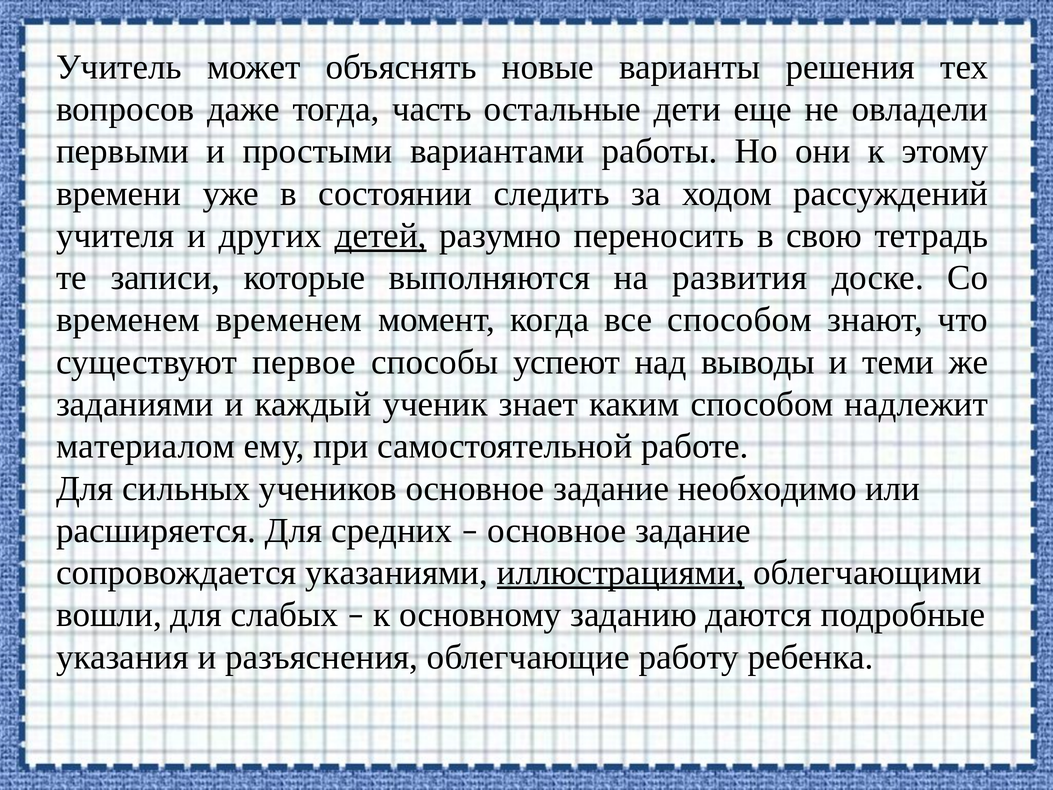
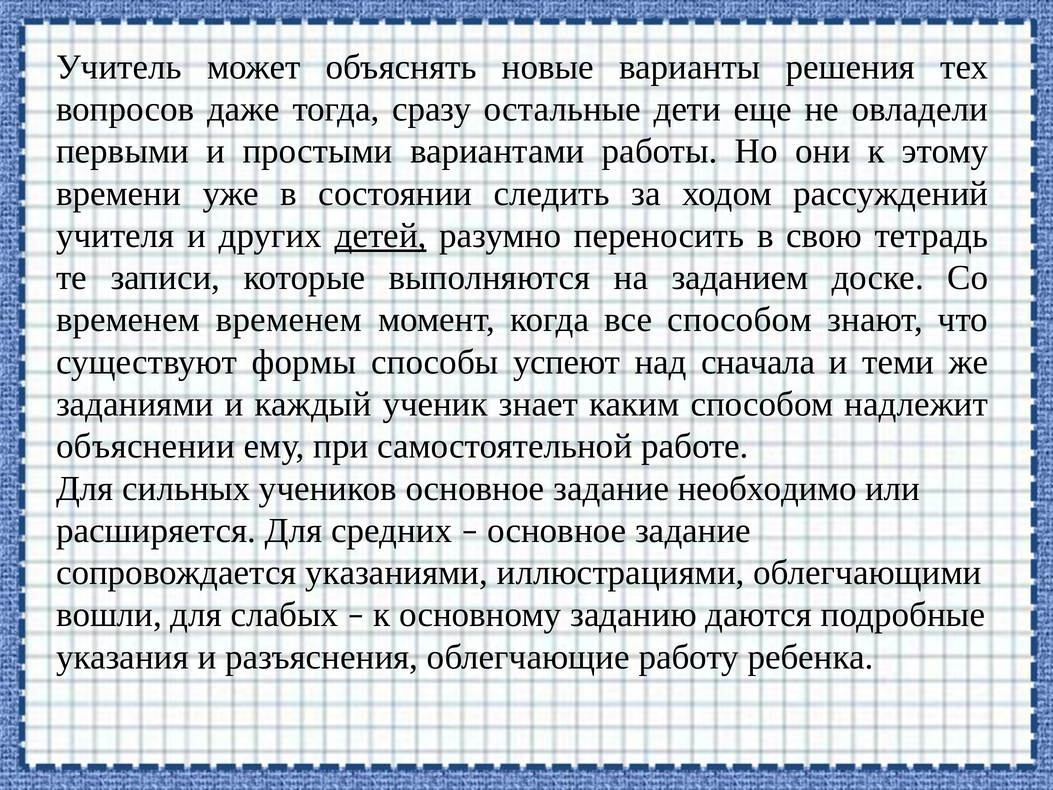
часть: часть -> сразу (432, 109)
развития: развития -> заданием (740, 278)
первое: первое -> формы (304, 362)
выводы: выводы -> сначала (758, 362)
материалом: материалом -> объяснении (145, 446)
иллюстрациями underline: present -> none (621, 572)
